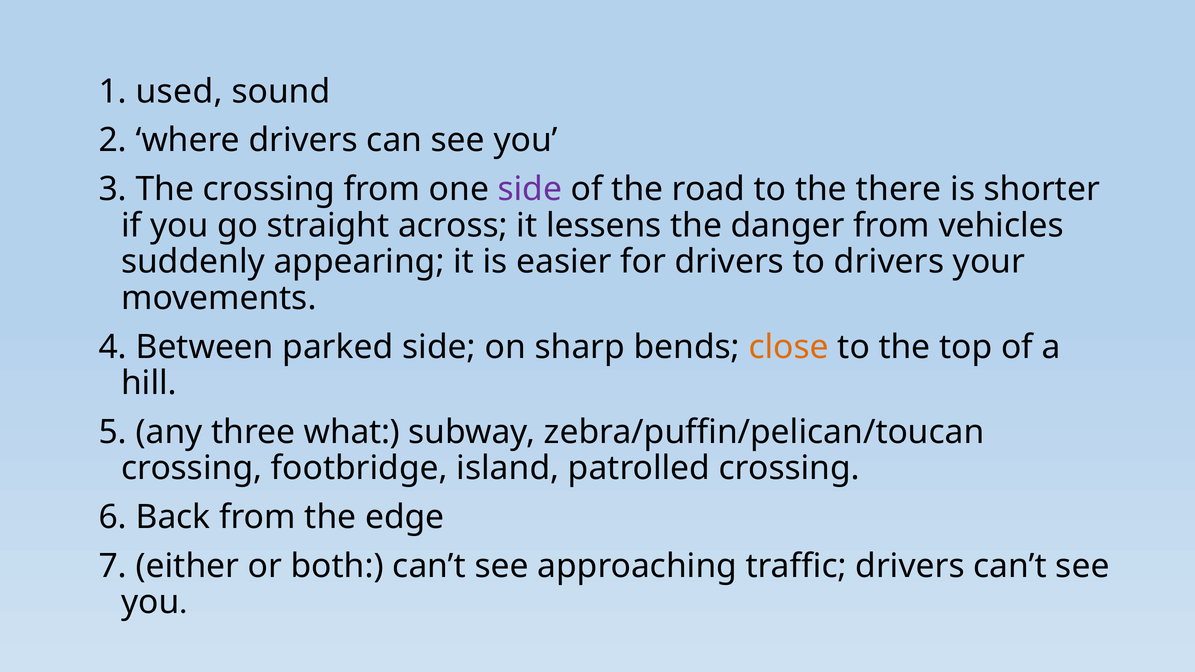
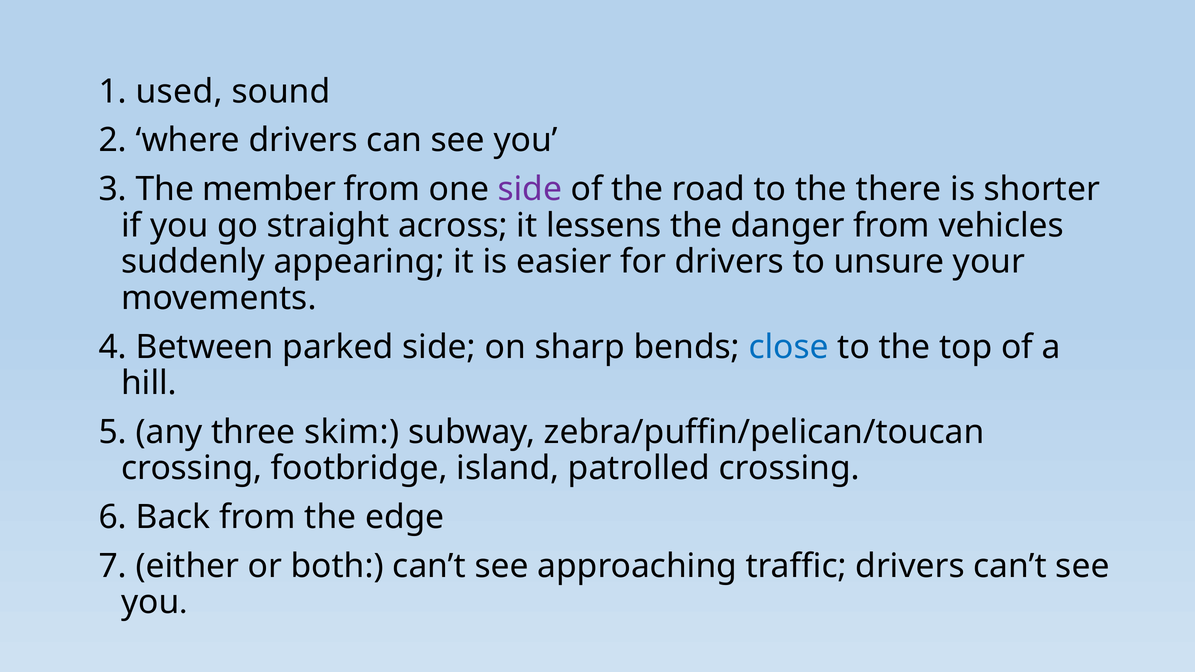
The crossing: crossing -> member (269, 189)
to drivers: drivers -> unsure (889, 262)
close colour: orange -> blue (789, 347)
what: what -> skim (352, 432)
